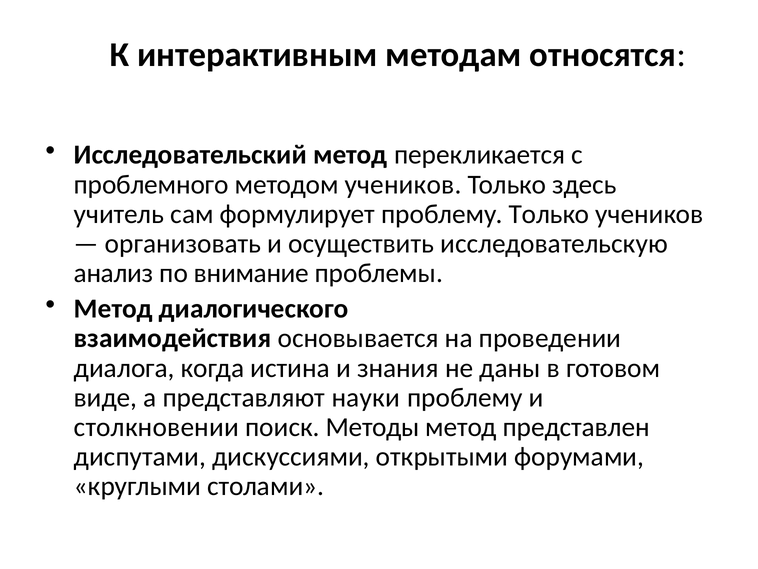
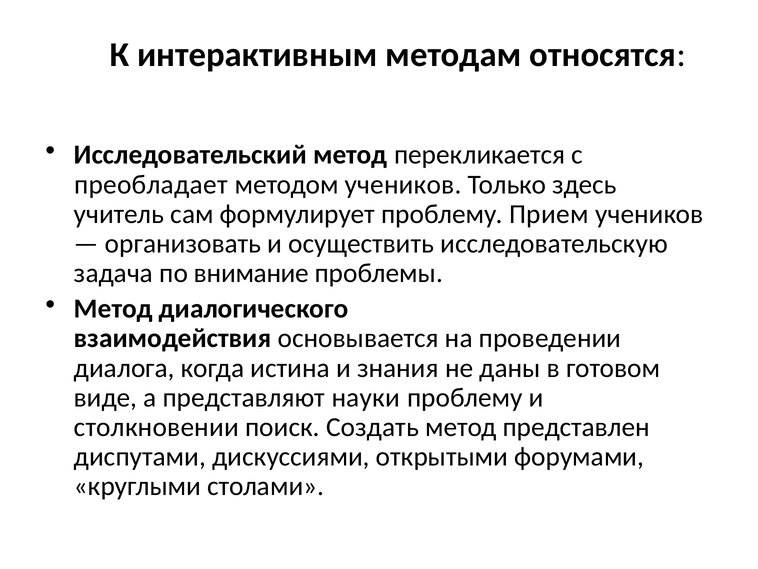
проблемного: проблемного -> преобладает (151, 184)
проблему Только: Только -> Прием (549, 214)
анализ: анализ -> задача (114, 273)
Методы: Методы -> Создать (372, 427)
